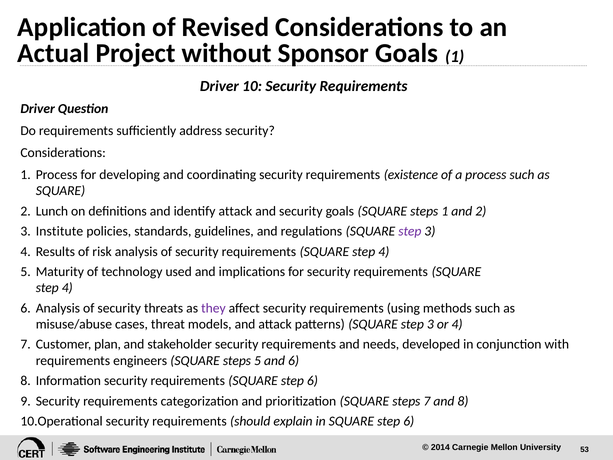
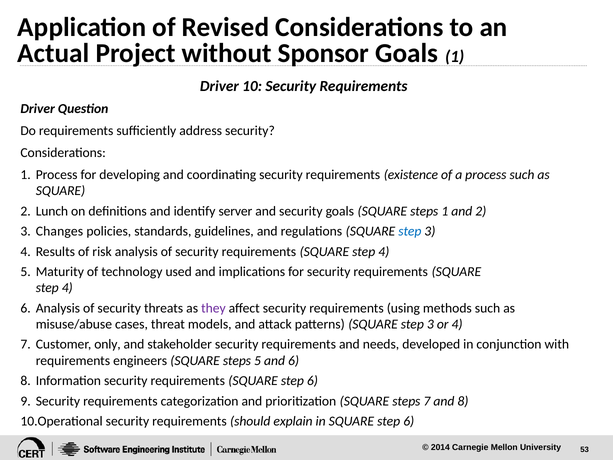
identify attack: attack -> server (235, 211)
Institute: Institute -> Changes (59, 231)
step colour: purple -> blue (410, 231)
plan: plan -> only (108, 344)
